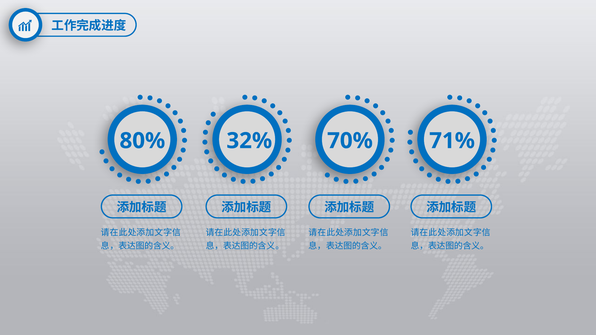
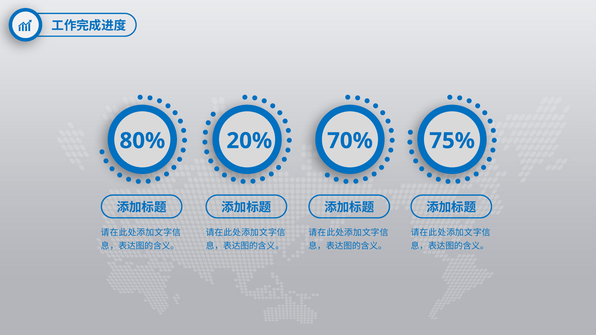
32%: 32% -> 20% (249, 141)
71%: 71% -> 75% (452, 141)
